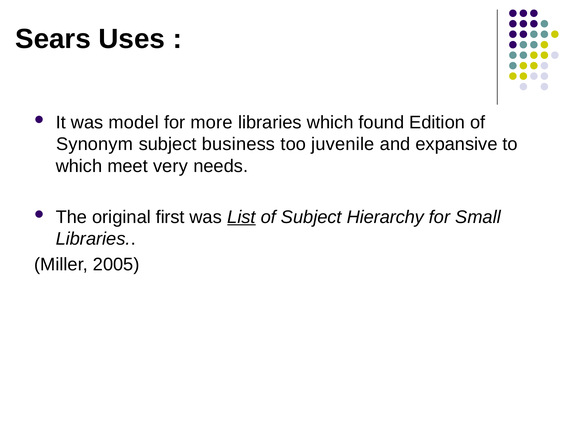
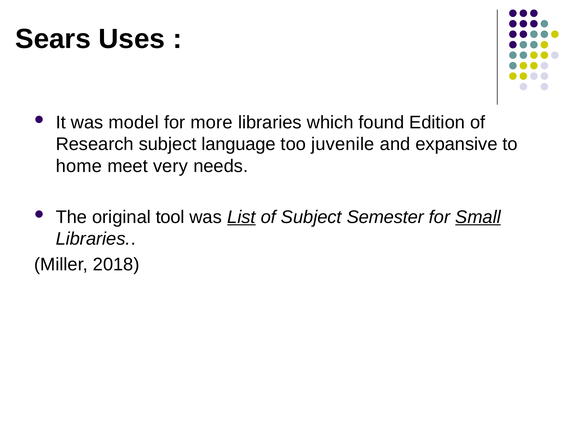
Synonym: Synonym -> Research (95, 144)
business: business -> language (239, 144)
which: which -> home (79, 166)
first: first -> tool (170, 217)
Hierarchy: Hierarchy -> Semester (385, 217)
Small underline: none -> present (478, 217)
2005: 2005 -> 2018 (116, 265)
